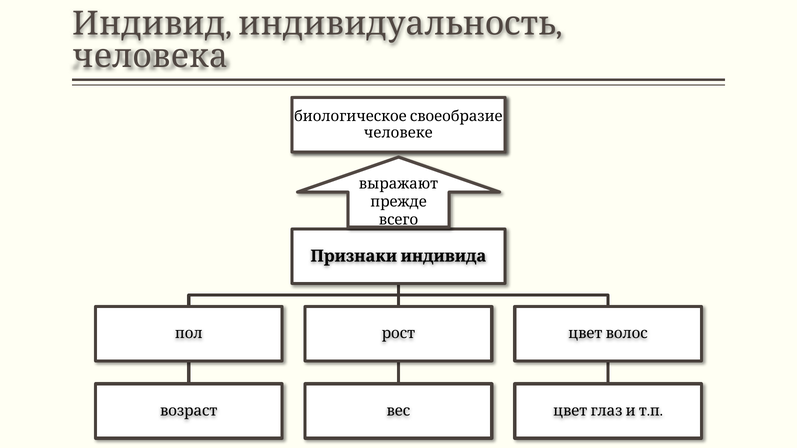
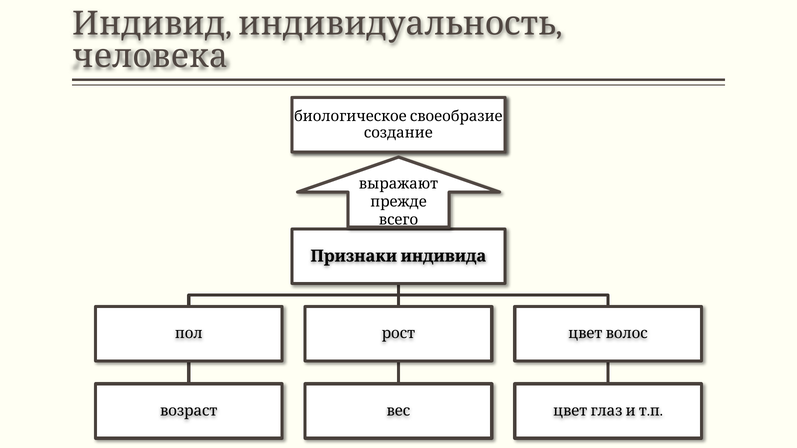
человеке: человеке -> создание (398, 133)
